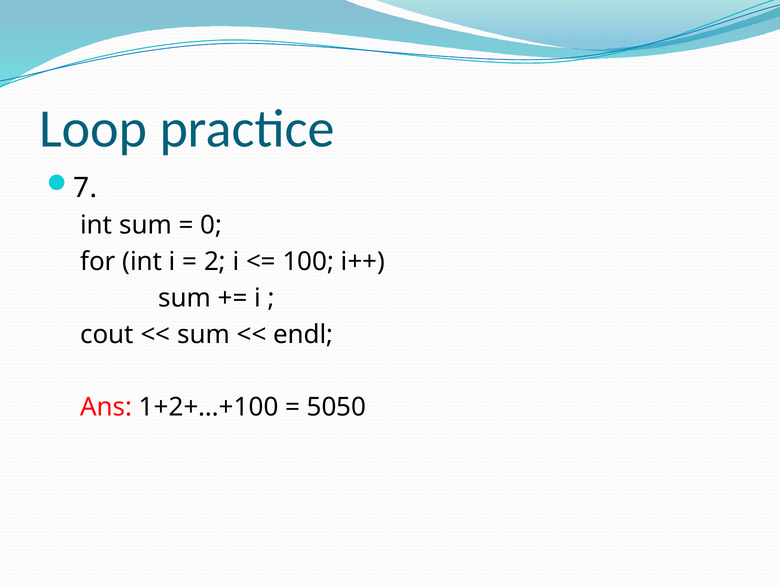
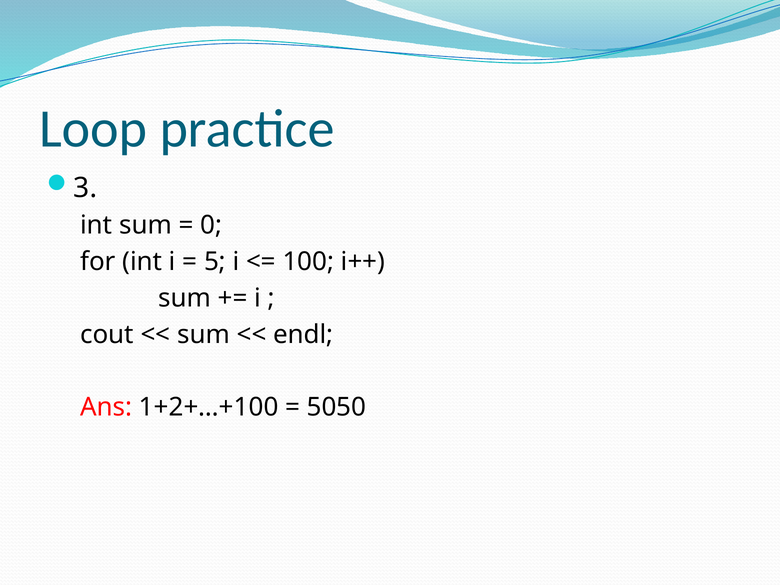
7: 7 -> 3 (85, 188)
2: 2 -> 5 (215, 262)
